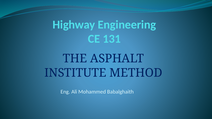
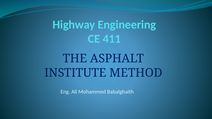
131: 131 -> 411 (112, 39)
